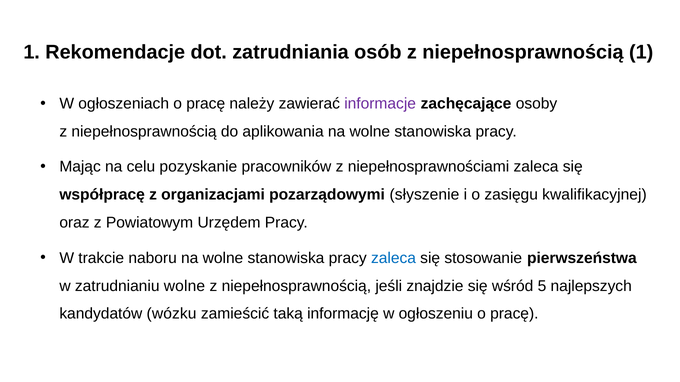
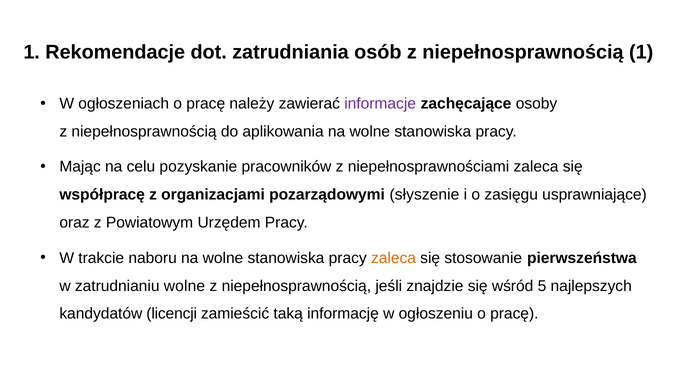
kwalifikacyjnej: kwalifikacyjnej -> usprawniające (595, 195)
zaleca colour: blue -> orange (394, 258)
wózku: wózku -> licencji (172, 314)
